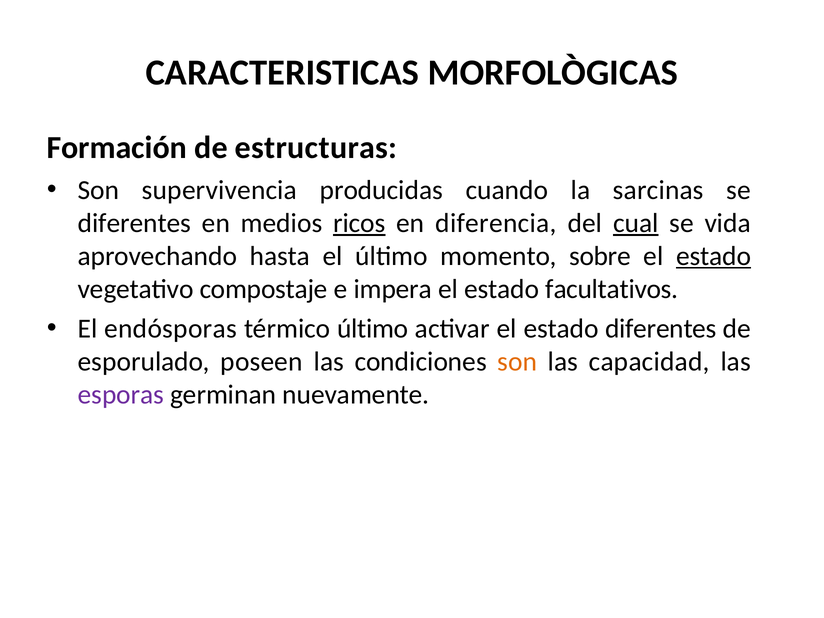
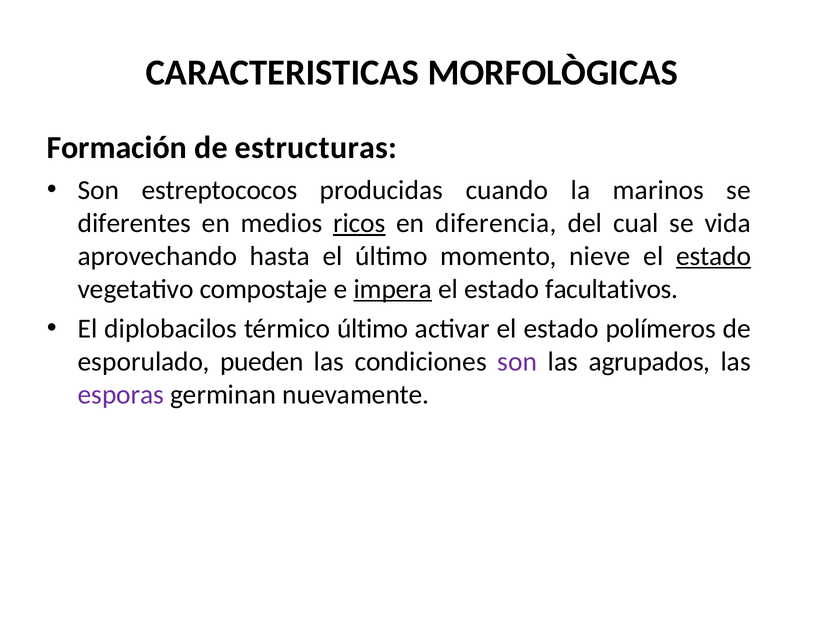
supervivencia: supervivencia -> estreptococos (220, 190)
sarcinas: sarcinas -> marinos (658, 190)
cual underline: present -> none (636, 223)
sobre: sobre -> nieve (600, 256)
impera underline: none -> present (393, 289)
endósporas: endósporas -> diplobacilos (171, 329)
estado diferentes: diferentes -> polímeros (661, 329)
poseen: poseen -> pueden (262, 362)
son colour: orange -> purple (517, 362)
capacidad: capacidad -> agrupados (649, 362)
